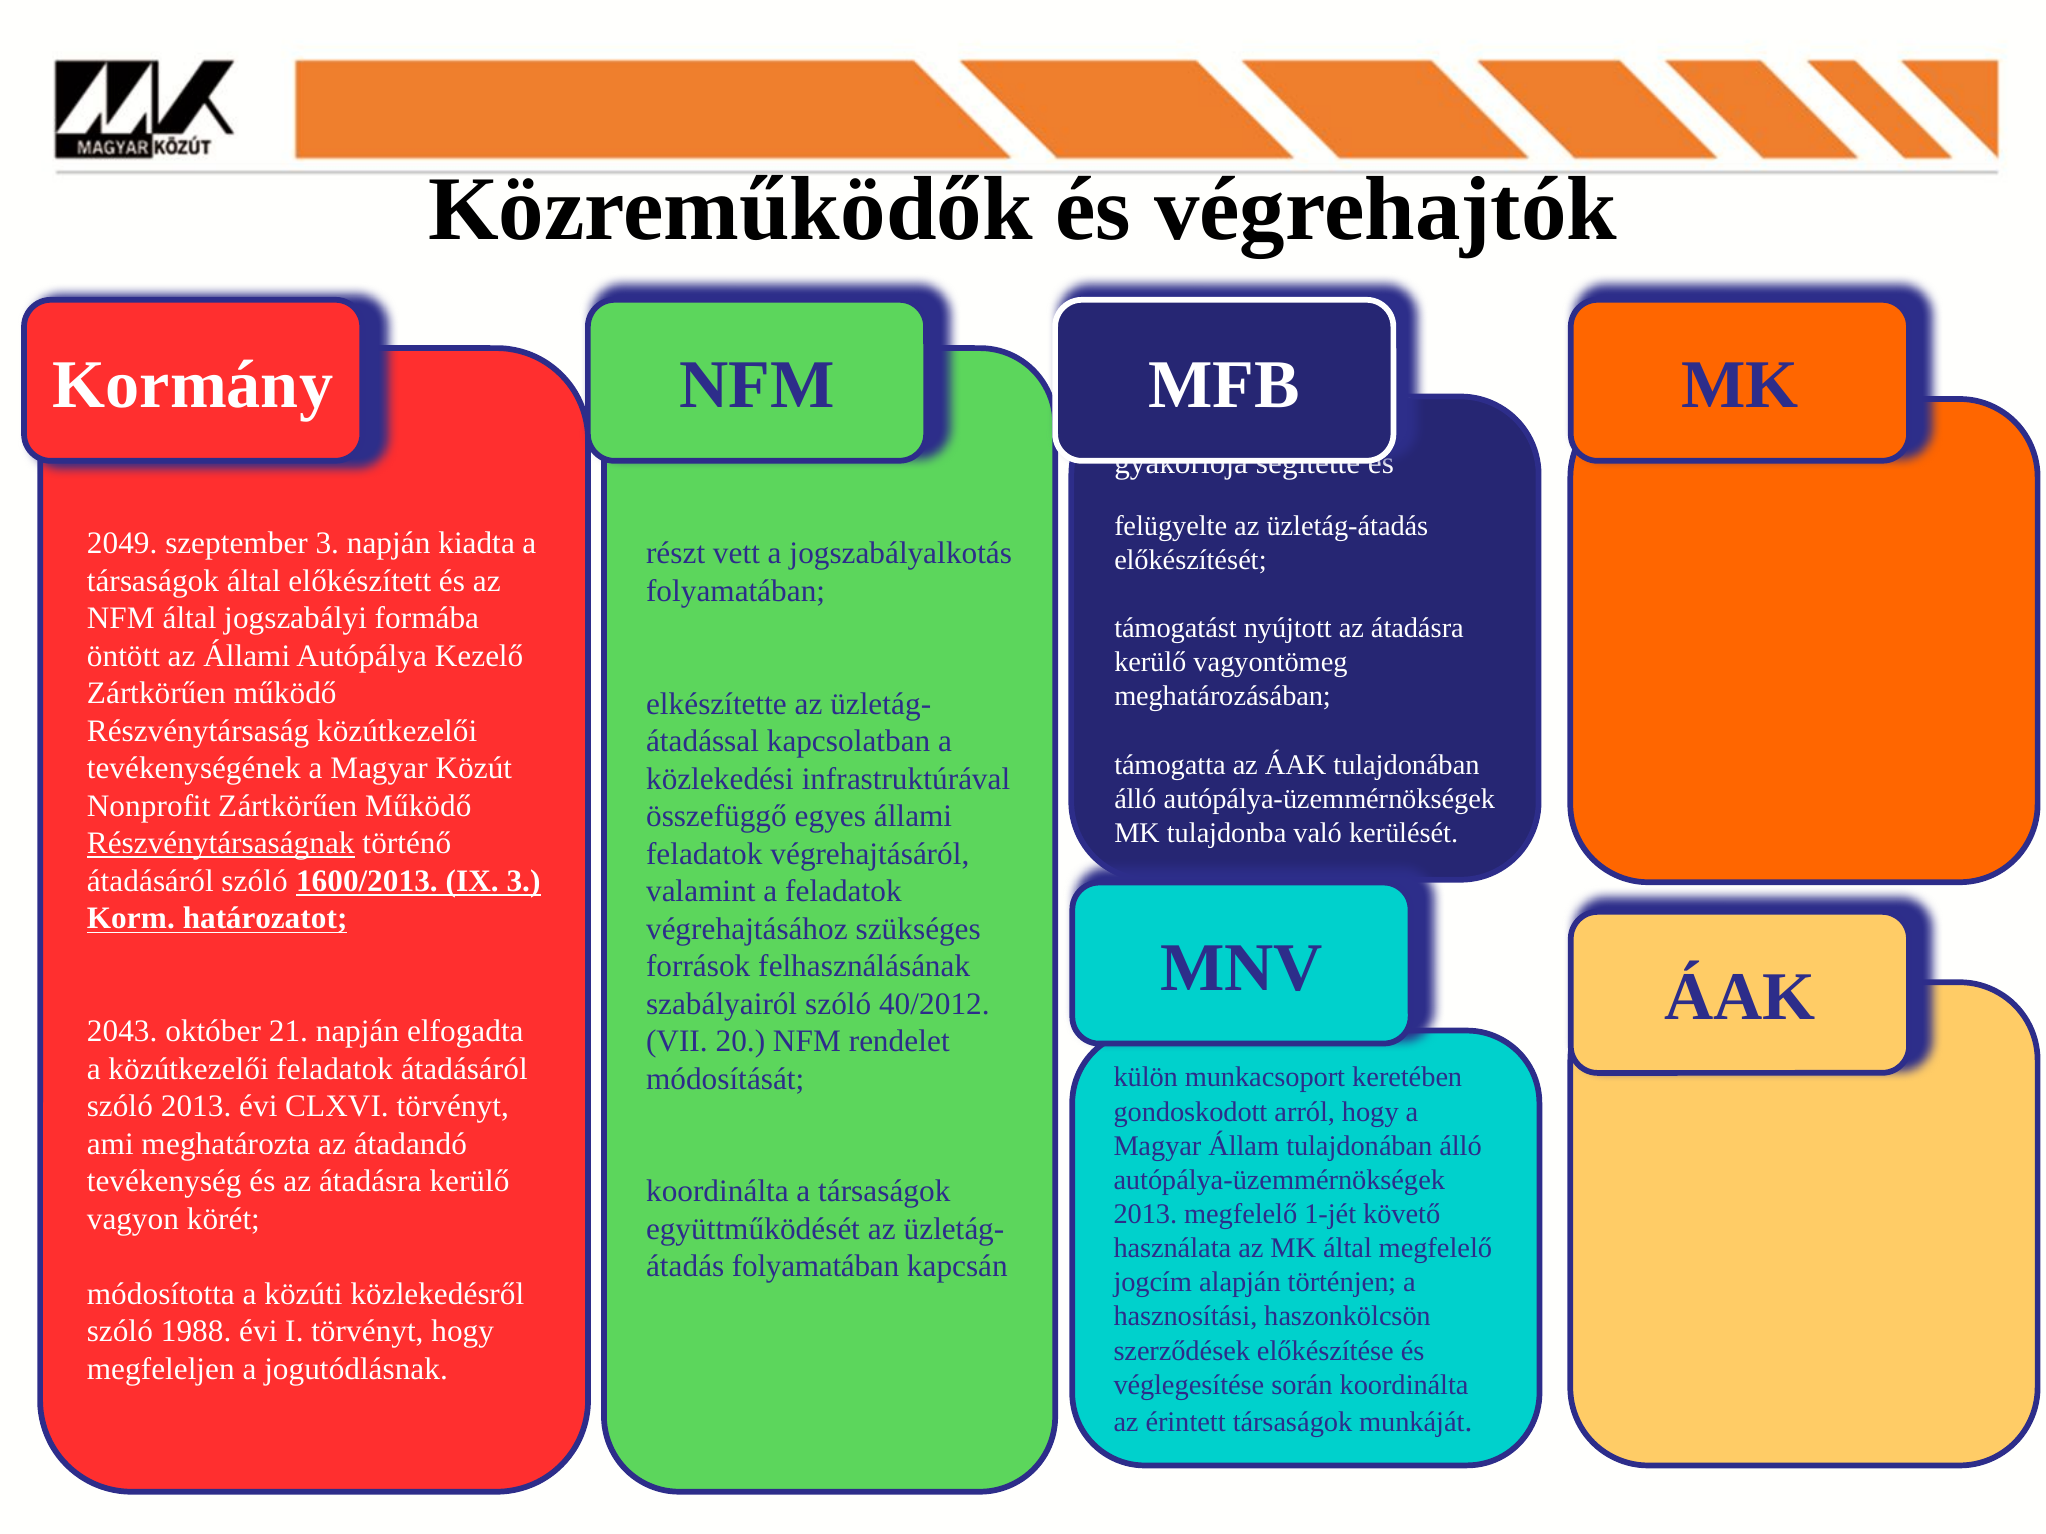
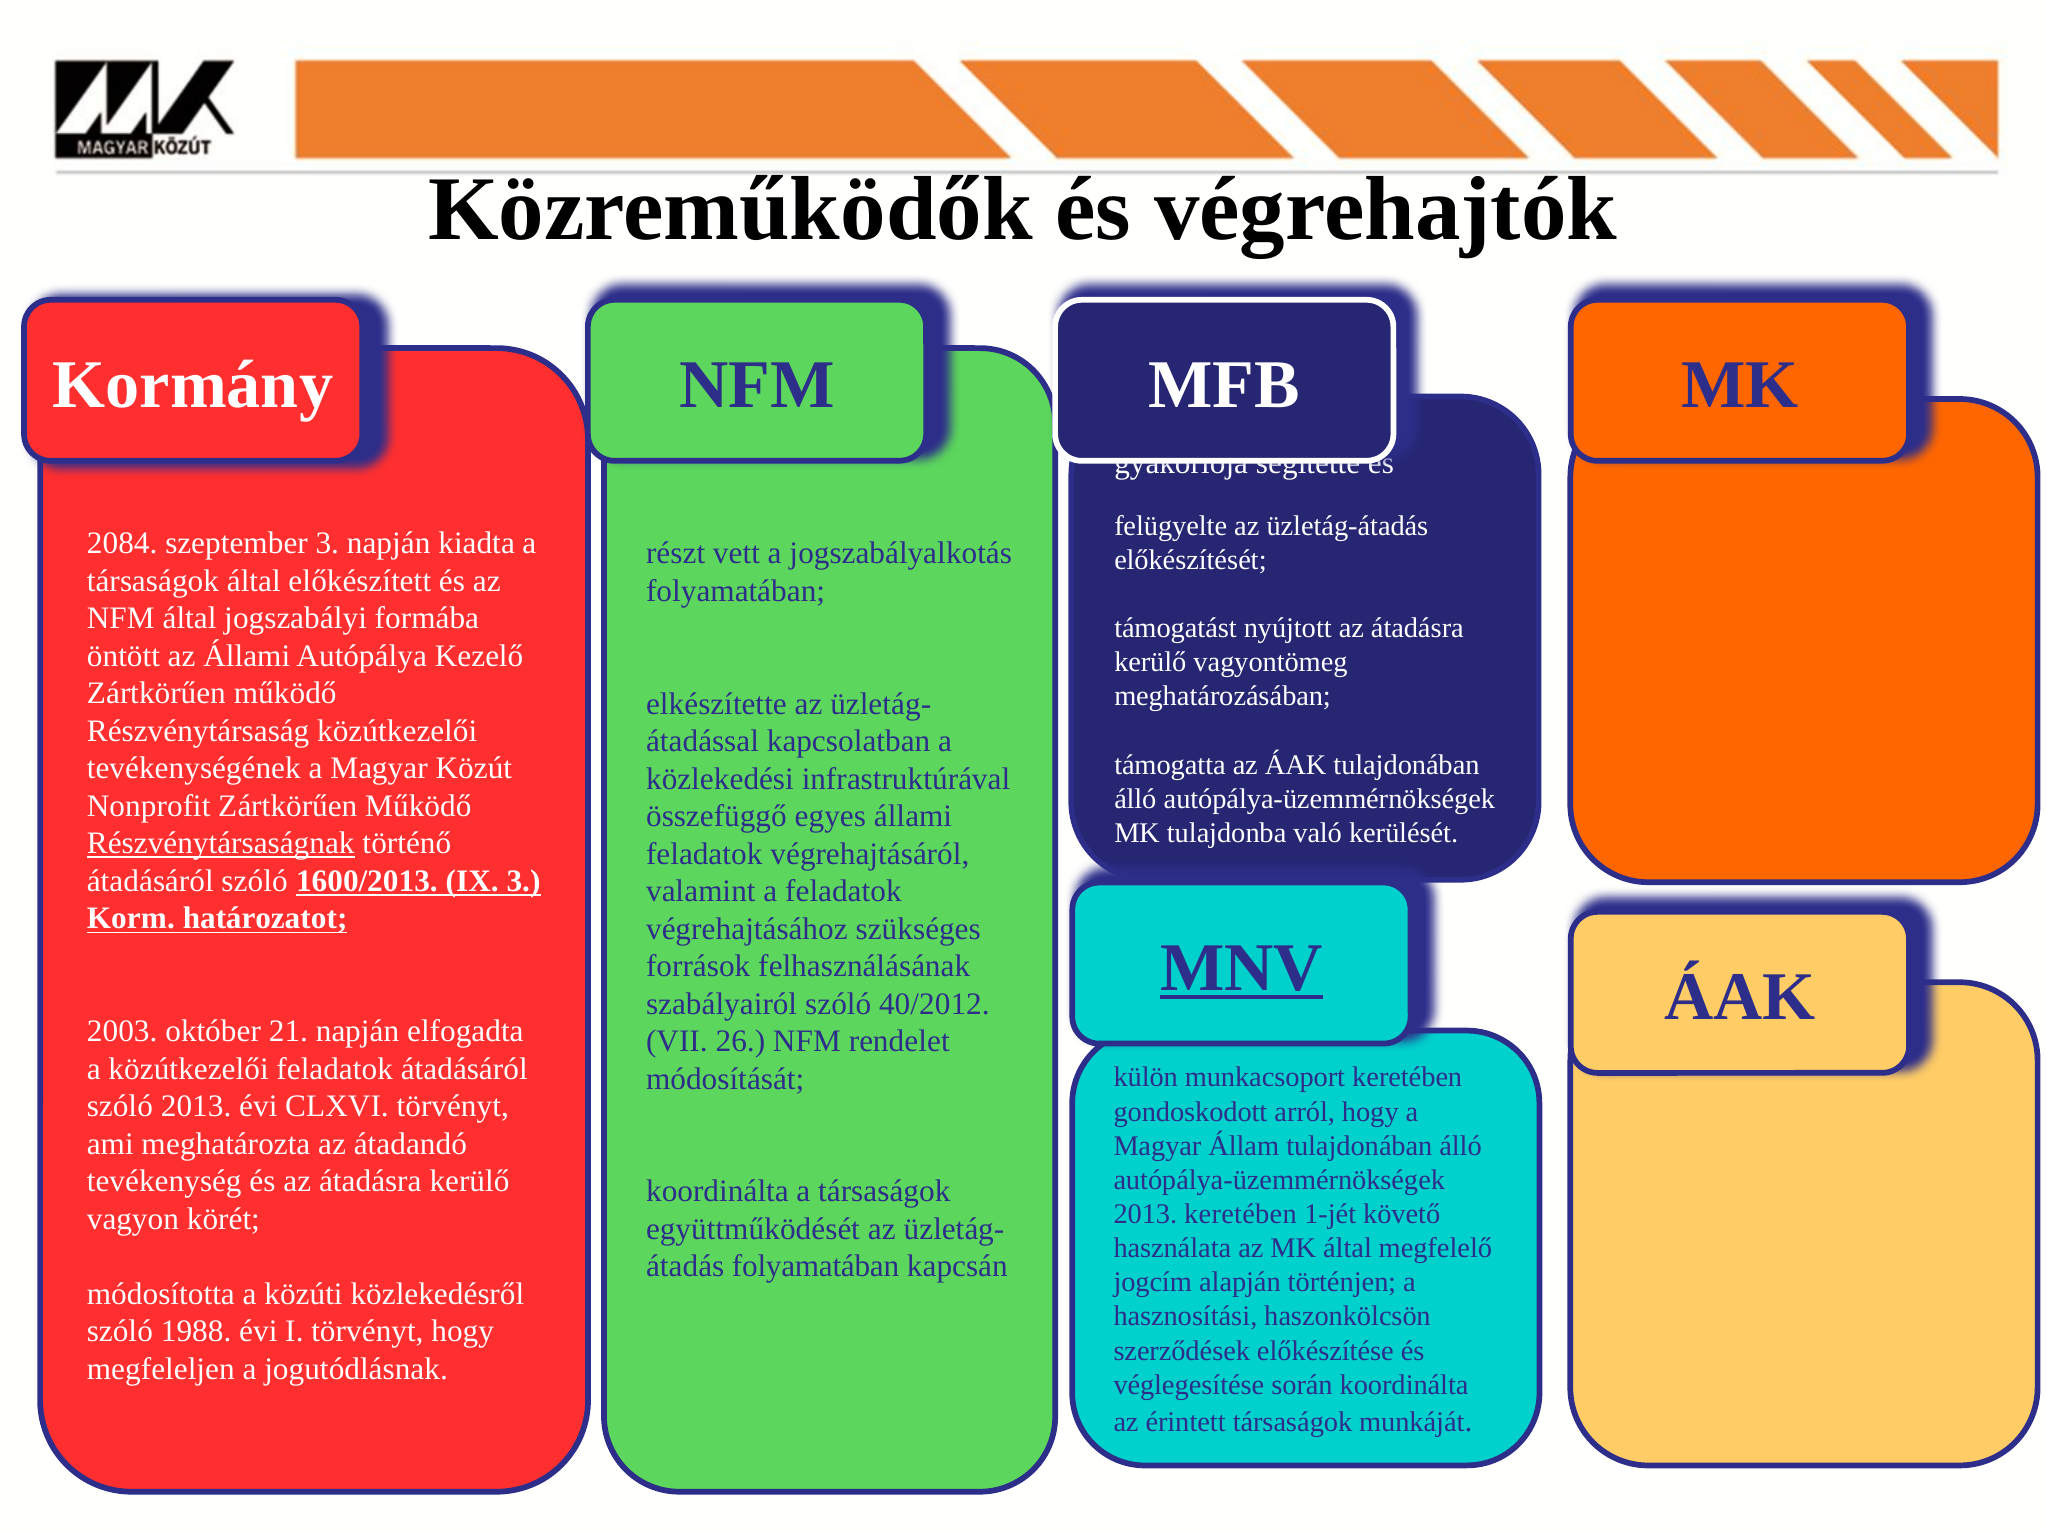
2049: 2049 -> 2084 (122, 544)
MNV underline: none -> present (1241, 968)
2043: 2043 -> 2003 (122, 1032)
20: 20 -> 26 (740, 1042)
2013 megfelelő: megfelelő -> keretében (1240, 1215)
